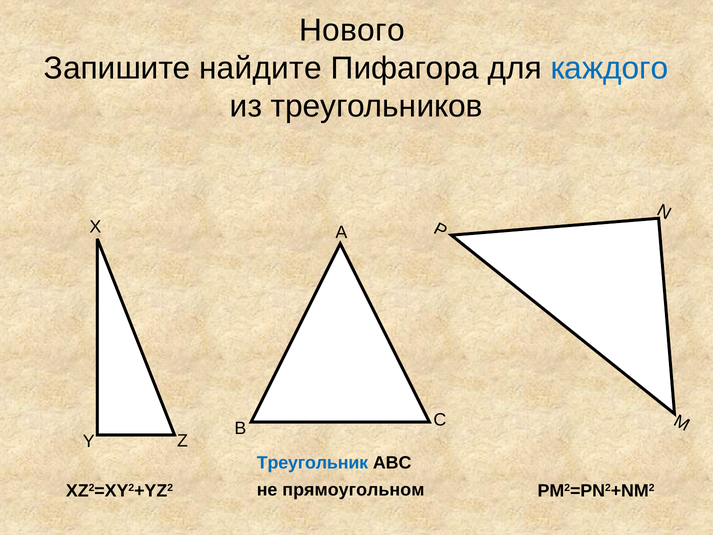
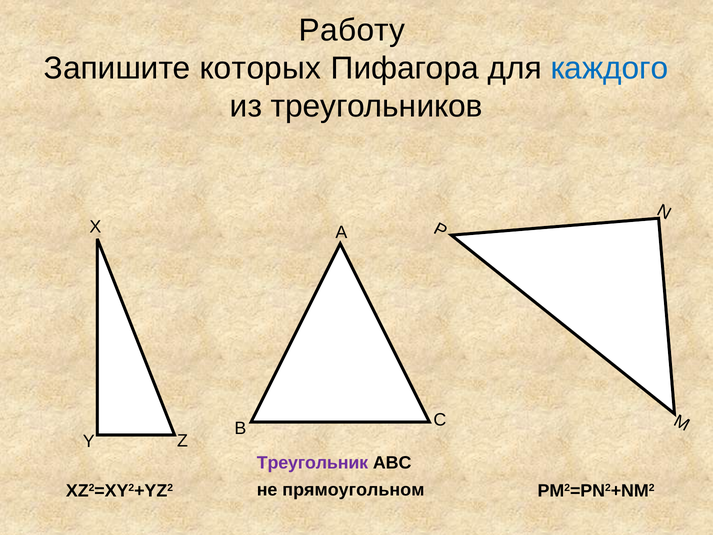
Нового: Нового -> Работу (352, 30)
найдите: найдите -> которых (260, 68)
Треугольник colour: blue -> purple (312, 463)
